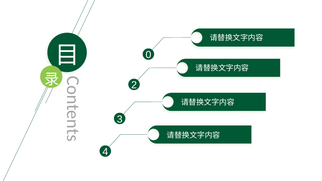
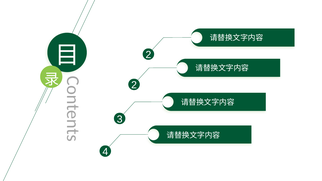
0: 0 -> 2 (148, 55)
